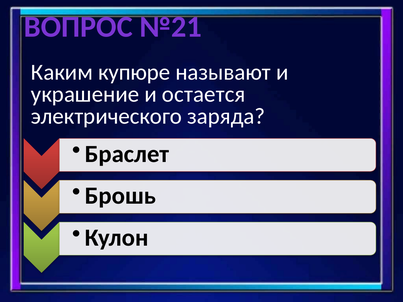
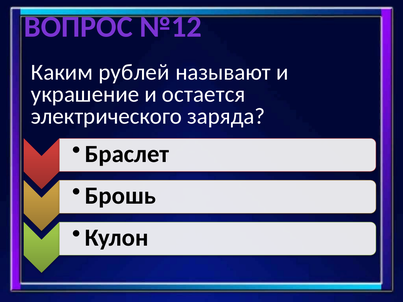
№21: №21 -> №12 (171, 27)
купюре: купюре -> рублей (134, 72)
